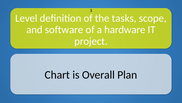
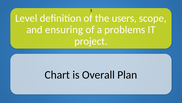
tasks: tasks -> users (124, 18)
software: software -> ensuring (64, 30)
hardware: hardware -> problems (125, 30)
